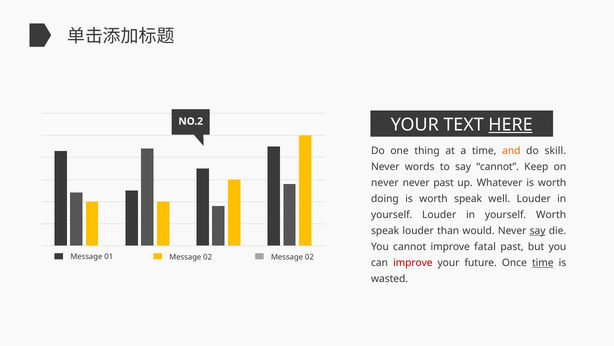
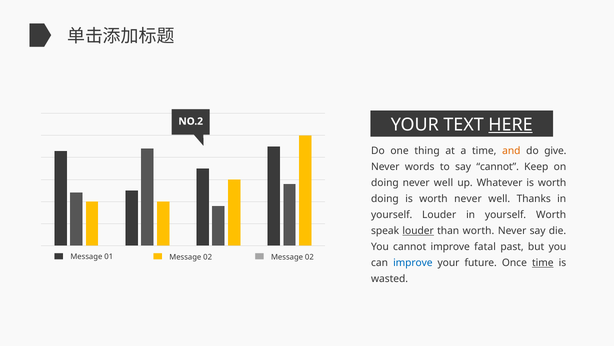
skill: skill -> give (555, 151)
never: never -> doing (385, 182)
past: past -> well (443, 182)
is worth speak: speak -> never (468, 198)
well Louder: Louder -> Thanks (534, 198)
louder underline: none -> present (418, 230)
than would: would -> worth (478, 230)
say underline: present -> none (538, 230)
improve colour: red -> blue (413, 262)
